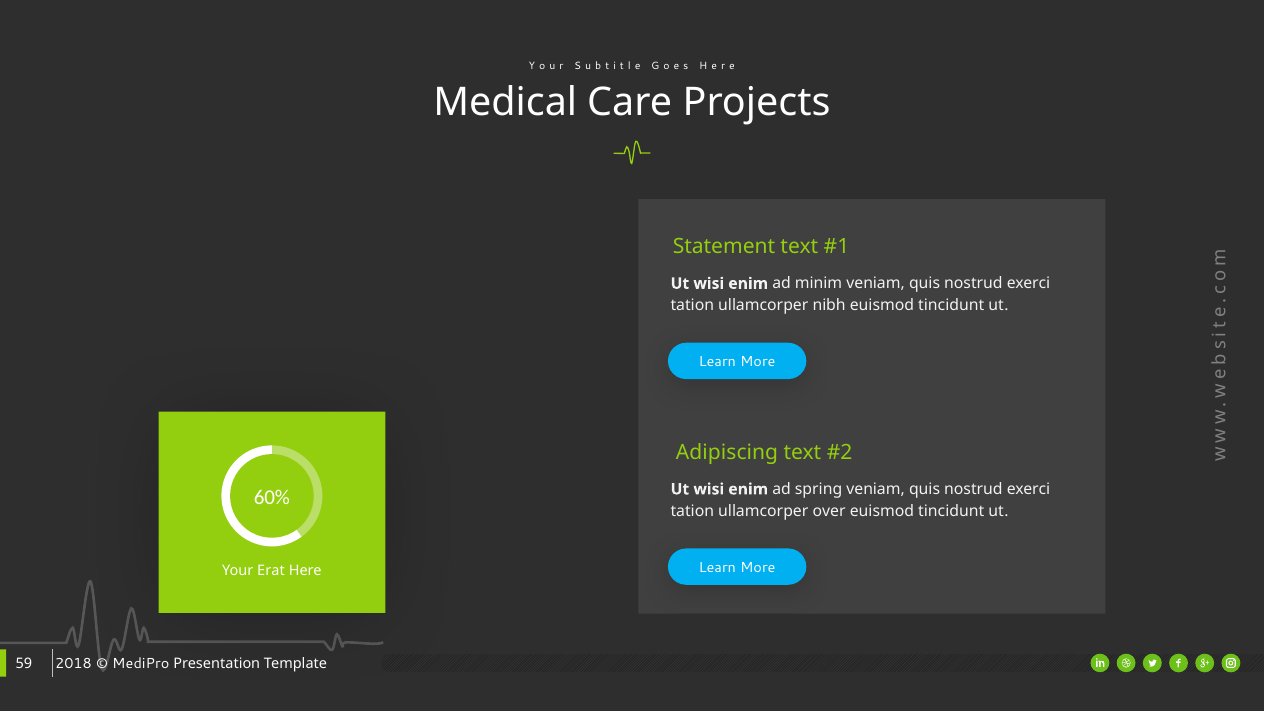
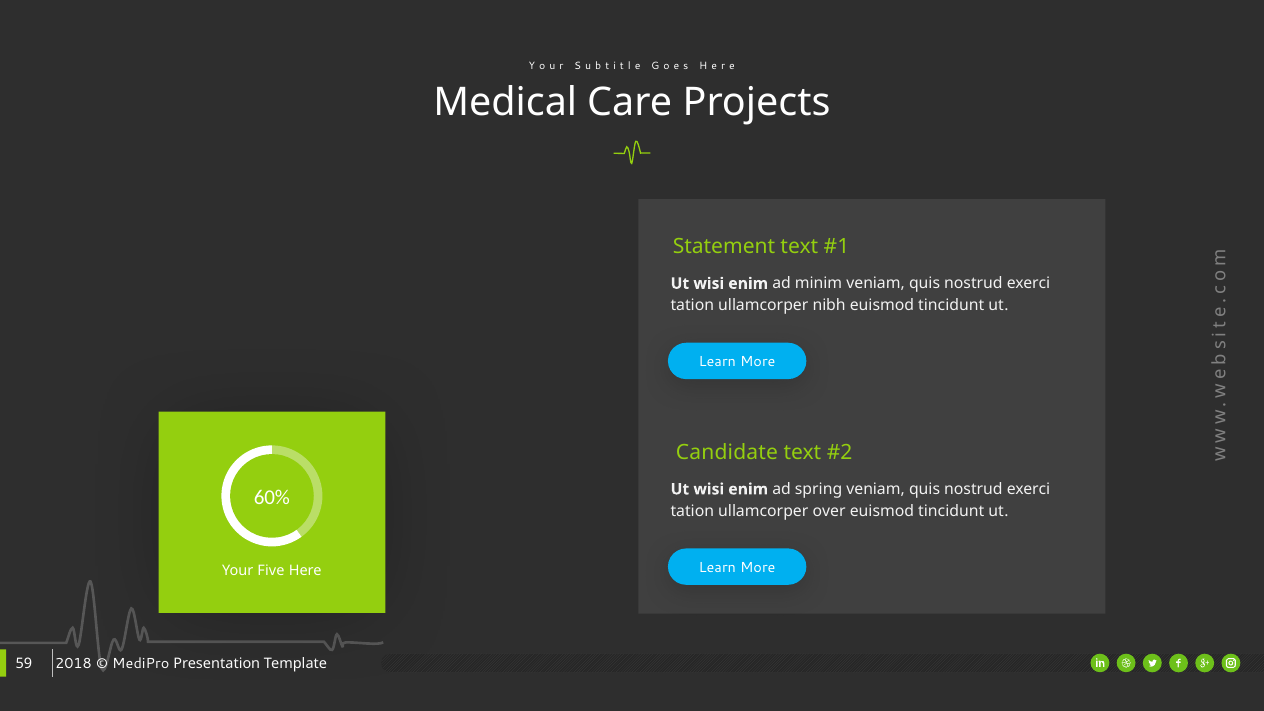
Adipiscing: Adipiscing -> Candidate (727, 453)
Erat: Erat -> Five (271, 571)
